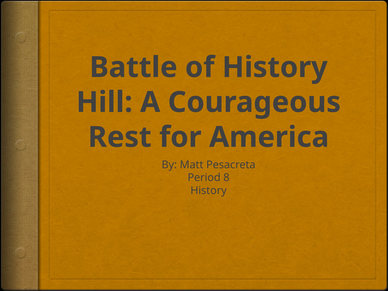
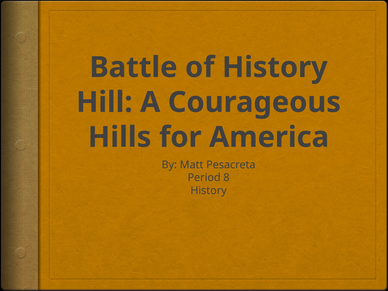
Rest: Rest -> Hills (120, 137)
